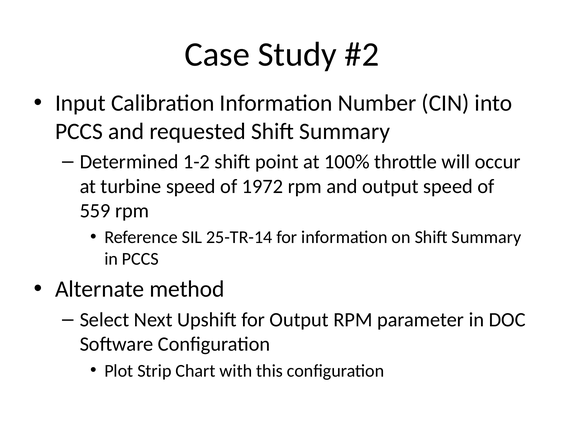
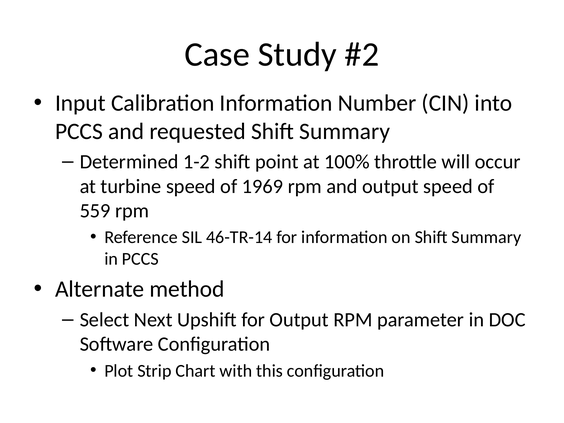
1972: 1972 -> 1969 (262, 186)
25-TR-14: 25-TR-14 -> 46-TR-14 (239, 237)
